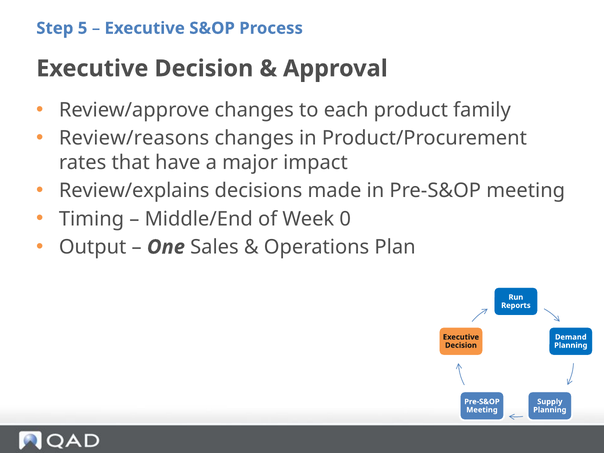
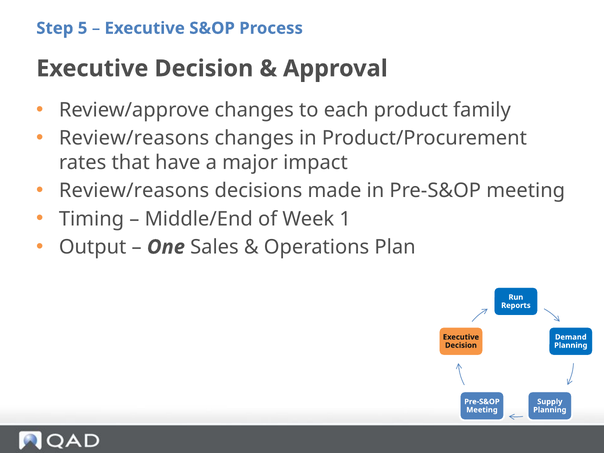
Review/explains: Review/explains -> Review/reasons (134, 191)
0: 0 -> 1 (345, 219)
